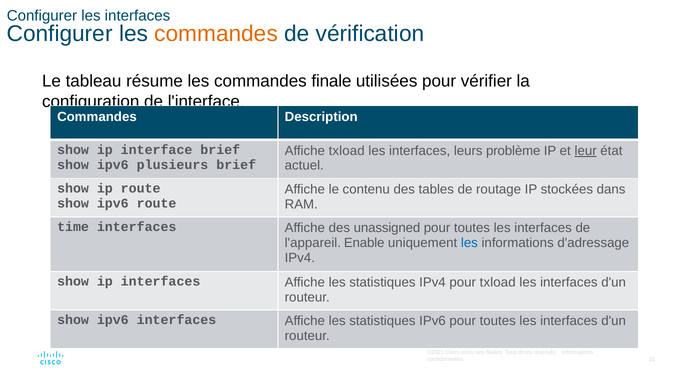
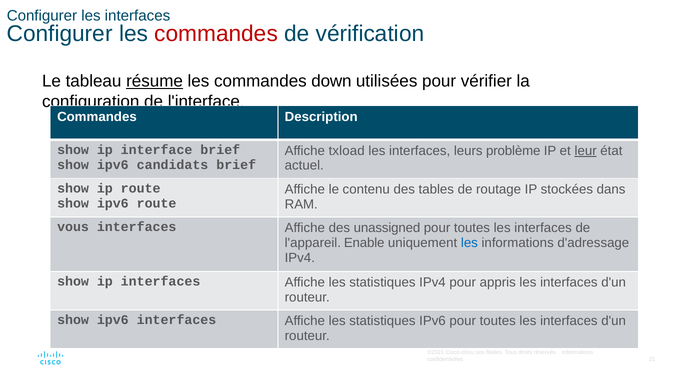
commandes colour: orange -> red (216, 34)
résume underline: none -> present (155, 81)
finale: finale -> down (331, 81)
plusieurs: plusieurs -> candidats (173, 165)
time: time -> vous (73, 227)
pour txload: txload -> appris (498, 283)
